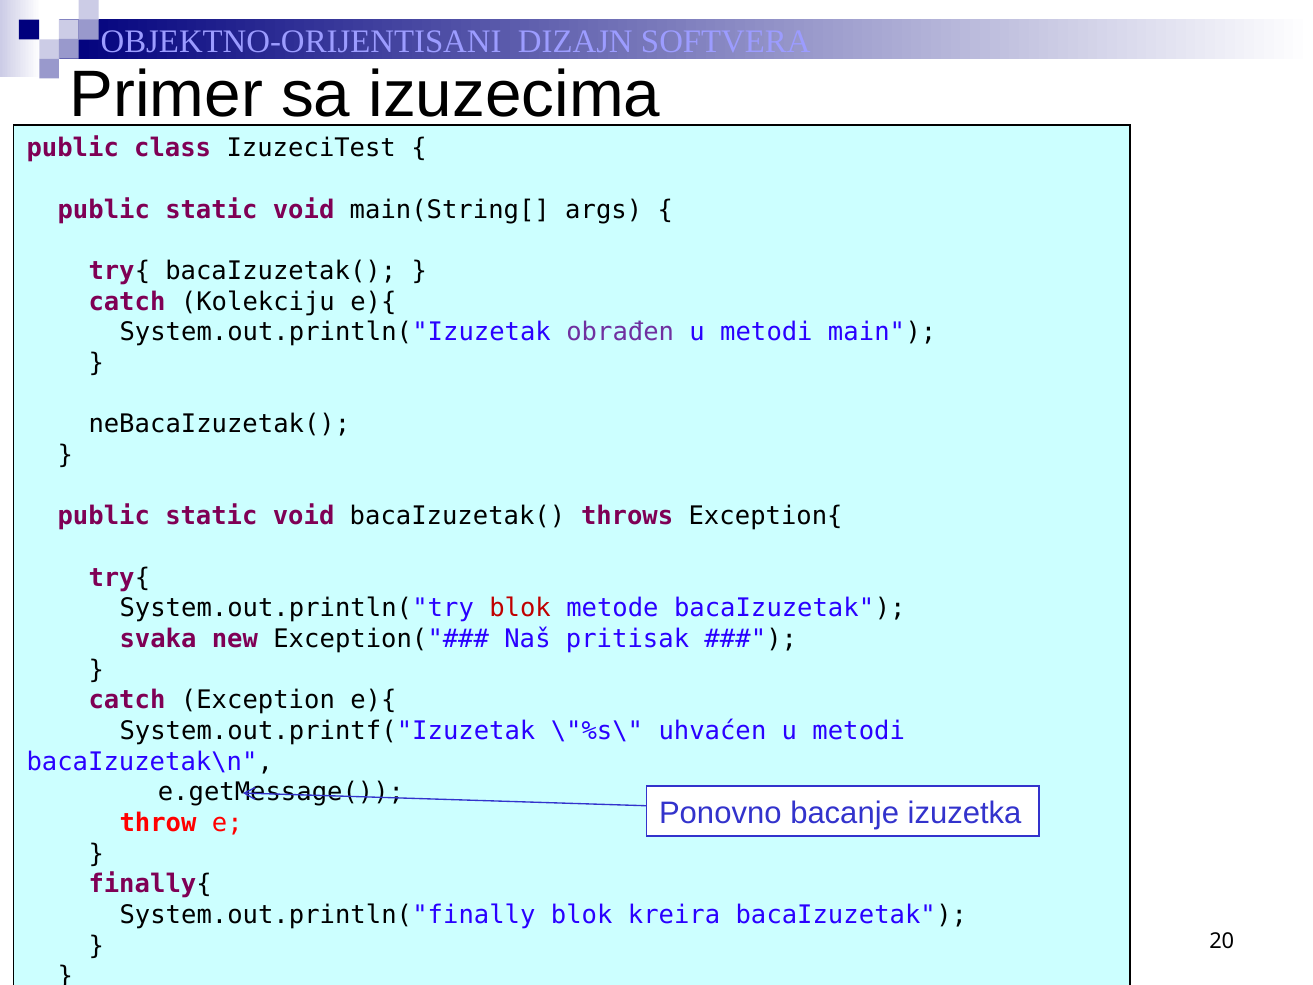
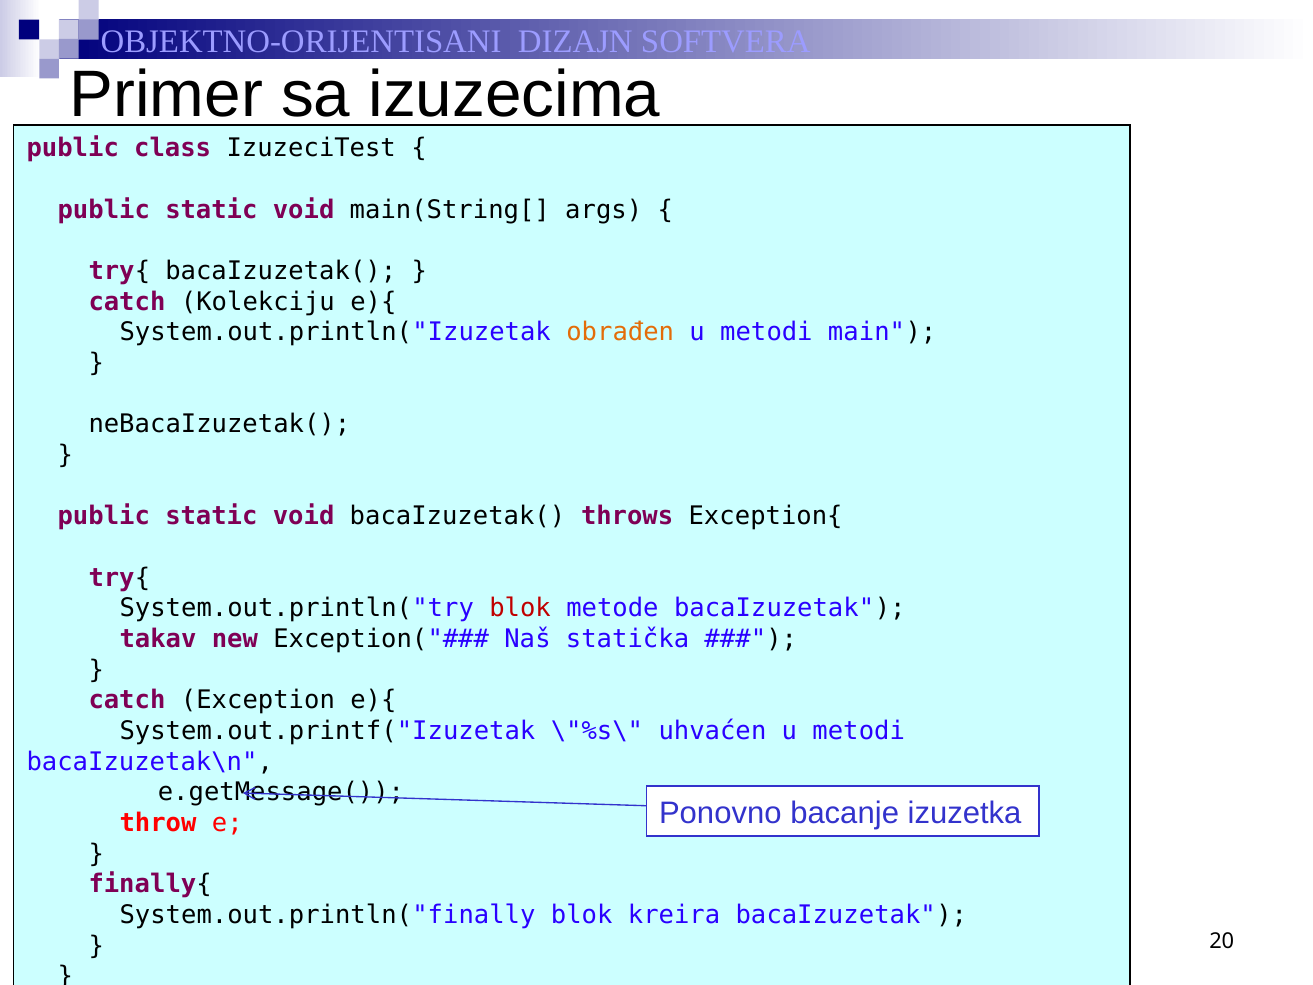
obrađen colour: purple -> orange (620, 332)
svaka: svaka -> takav (158, 639)
pritisak: pritisak -> statička (628, 639)
